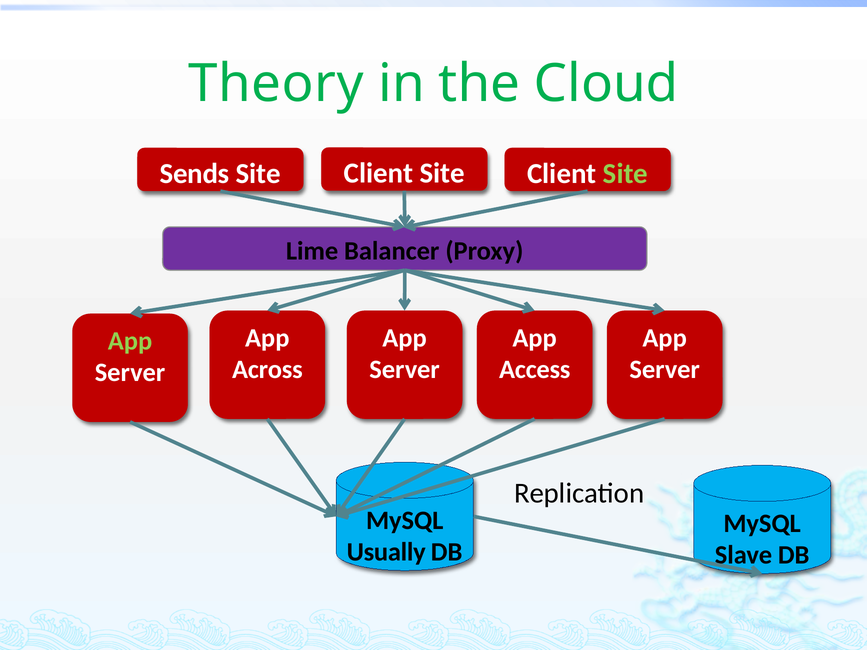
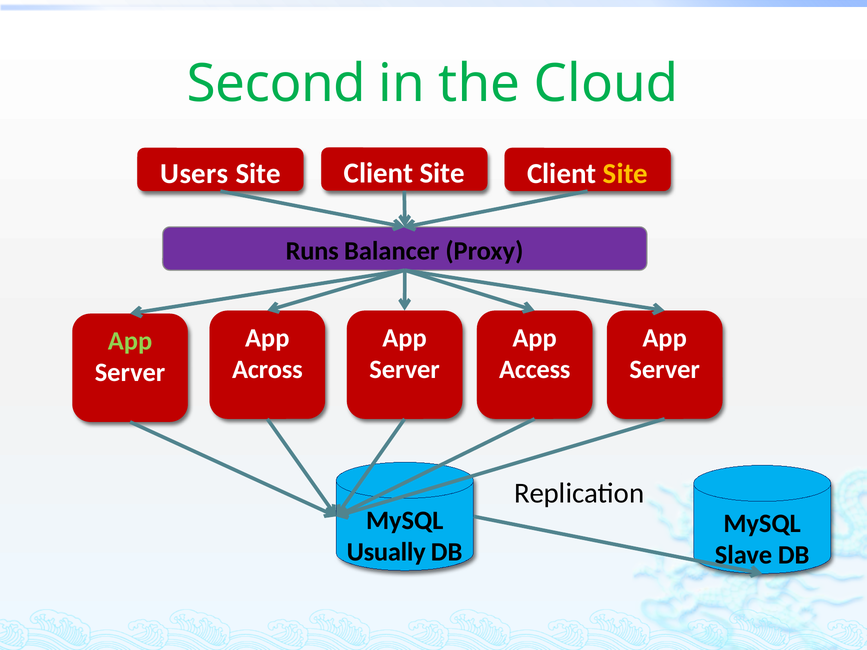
Theory: Theory -> Second (276, 84)
Sends: Sends -> Users (194, 174)
Site colour: light green -> yellow (625, 174)
Lime: Lime -> Runs (312, 251)
